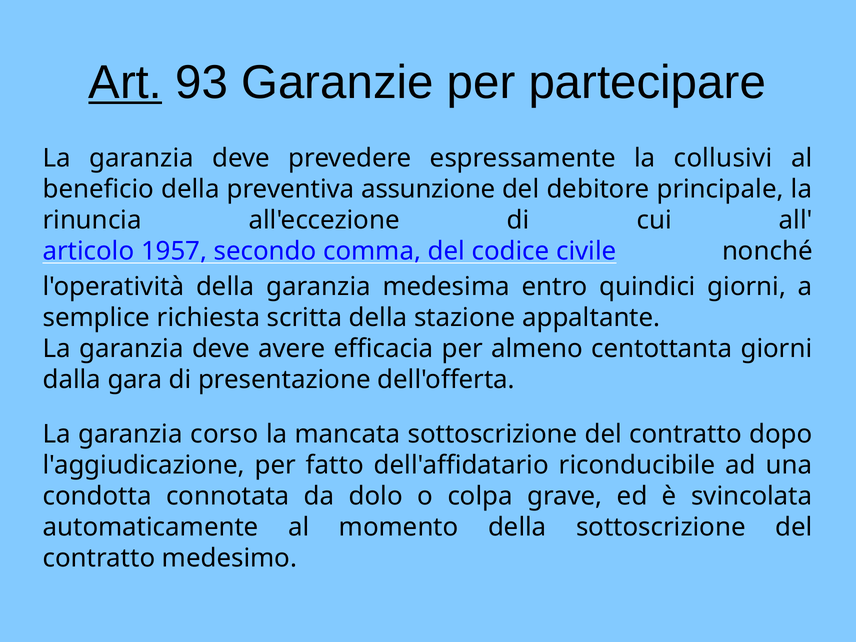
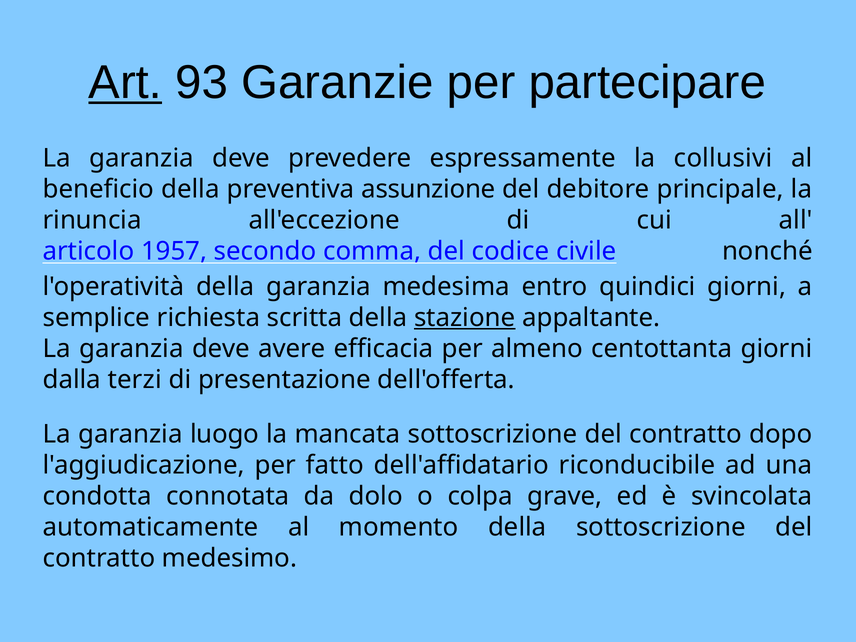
stazione underline: none -> present (465, 318)
gara: gara -> terzi (135, 380)
corso: corso -> luogo (225, 434)
